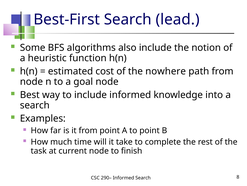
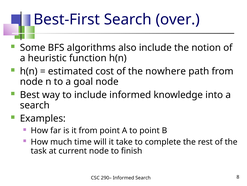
lead: lead -> over (178, 19)
